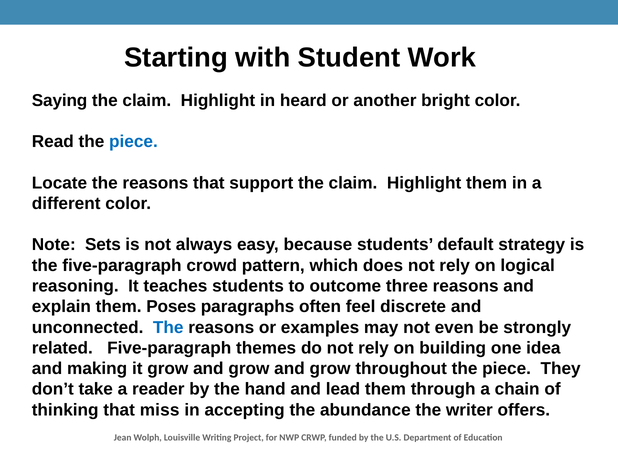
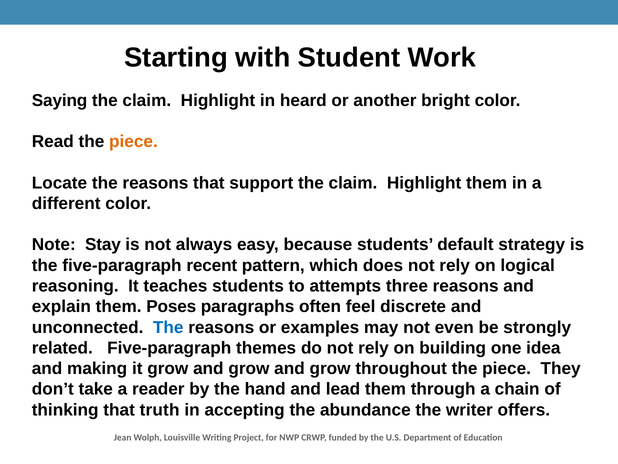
piece colour: blue -> orange (133, 142)
Sets: Sets -> Stay (103, 245)
crowd: crowd -> recent (212, 265)
outcome: outcome -> attempts (345, 286)
miss: miss -> truth (160, 409)
